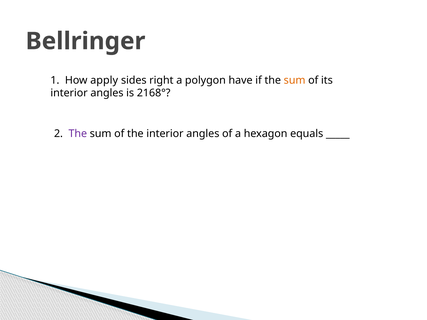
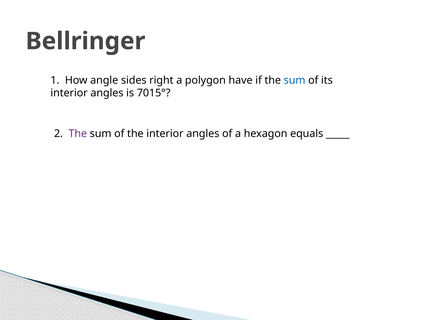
apply: apply -> angle (104, 80)
sum colour: orange -> blue (295, 80)
2168°: 2168° -> 7015° (154, 93)
